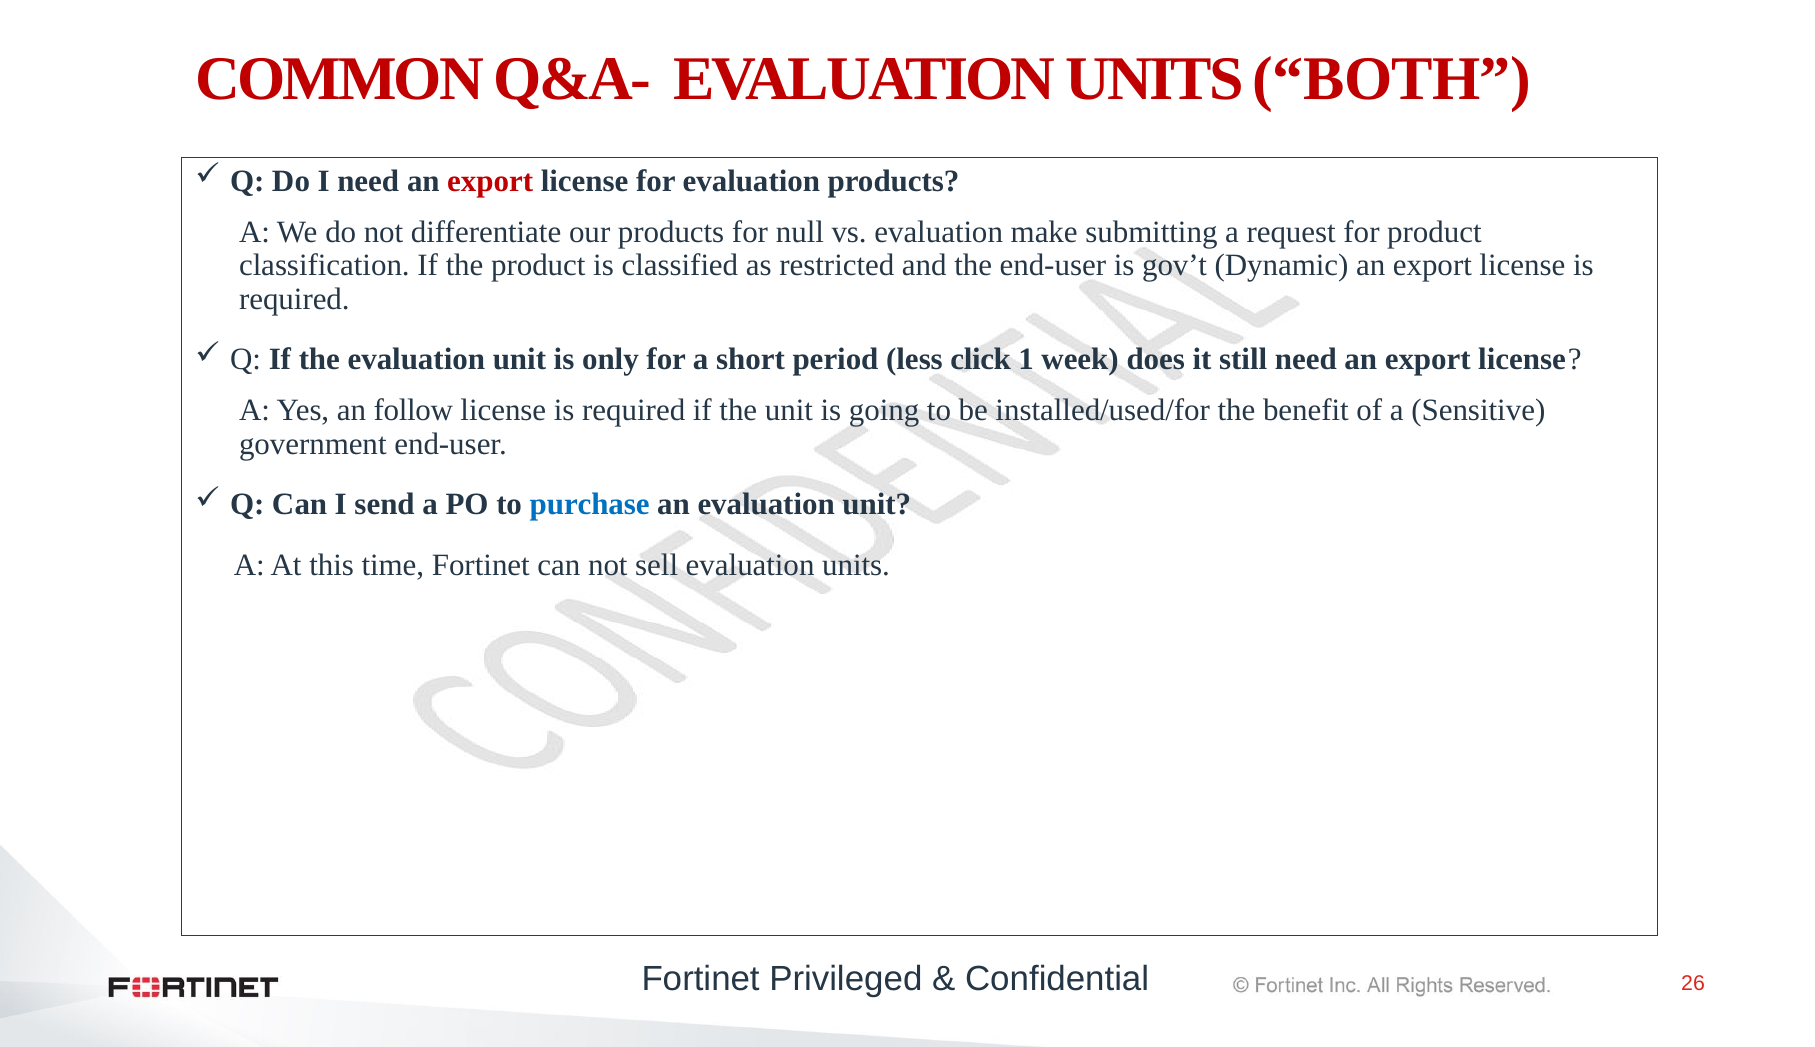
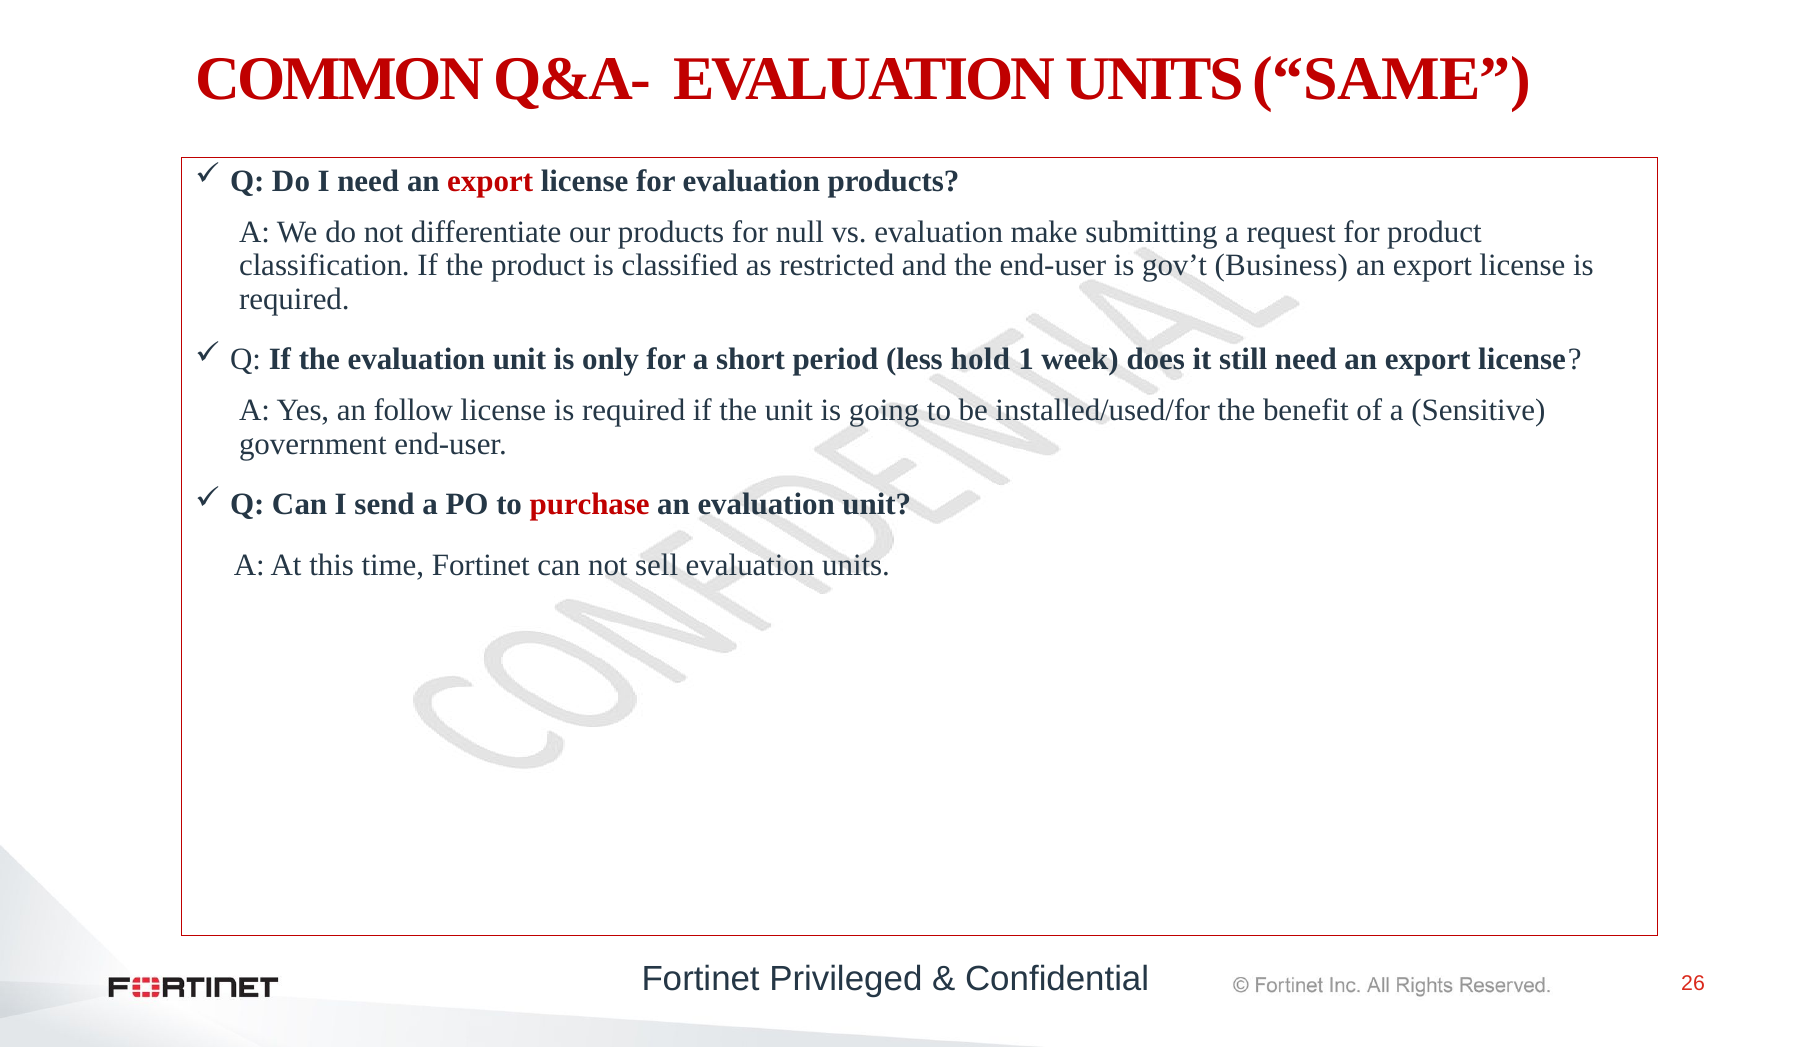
BOTH: BOTH -> SAME (1392, 79)
Dynamic: Dynamic -> Business (1281, 265)
click: click -> hold (980, 360)
purchase colour: blue -> red (590, 505)
